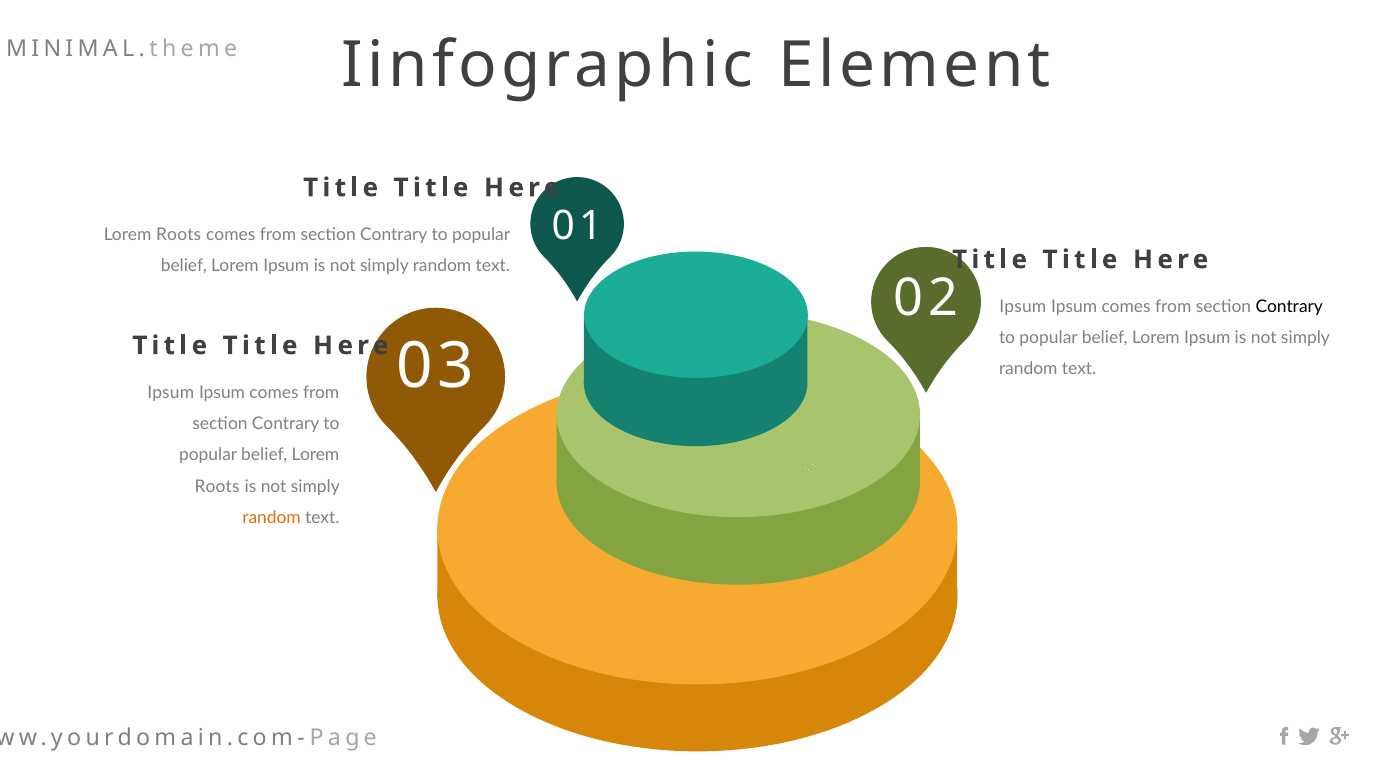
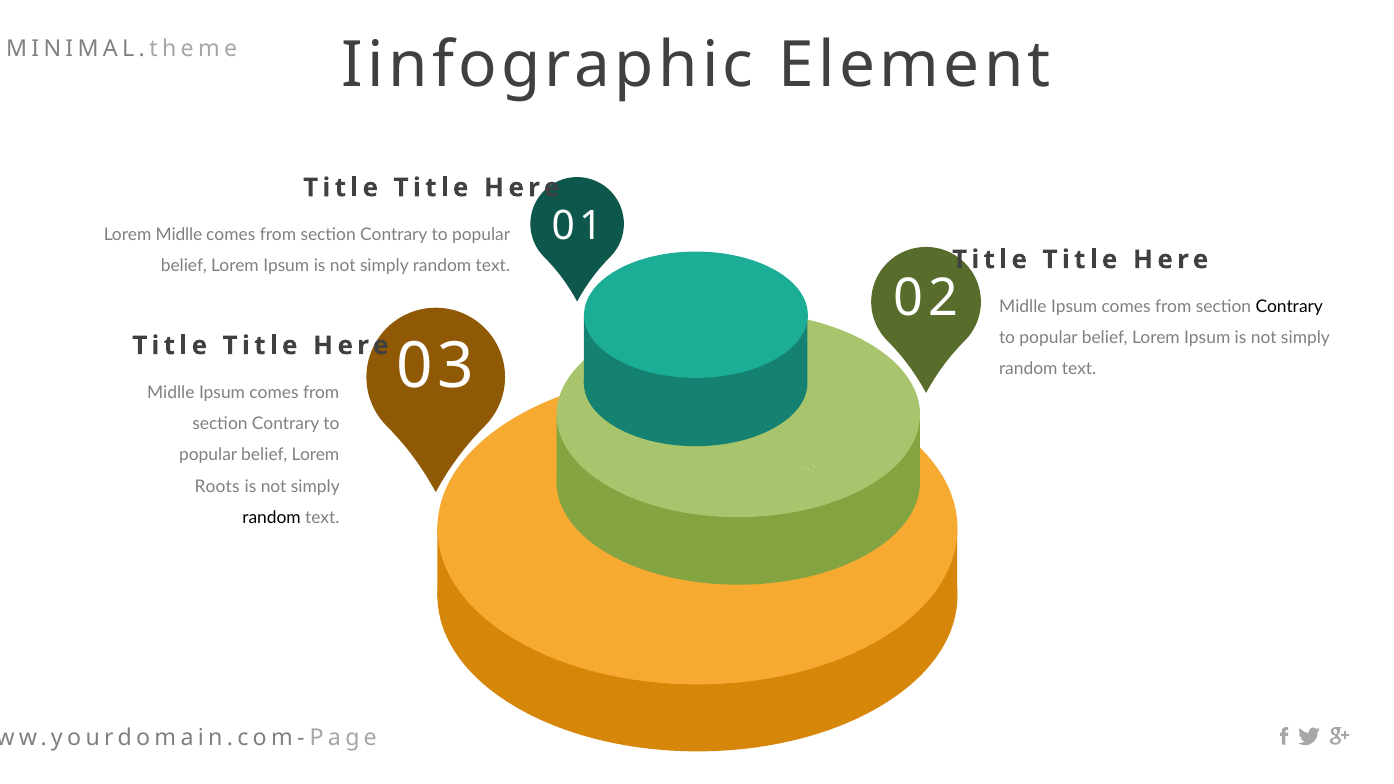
Roots: Roots -> Midlle (179, 235)
Ipsum: Ipsum -> Midlle (1023, 306)
Ipsum: Ipsum -> Midlle (171, 392)
random colour: orange -> black (272, 518)
